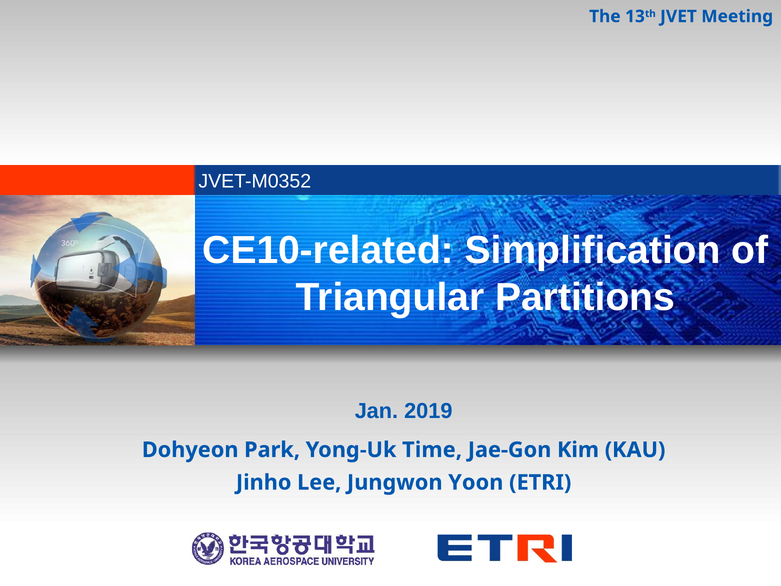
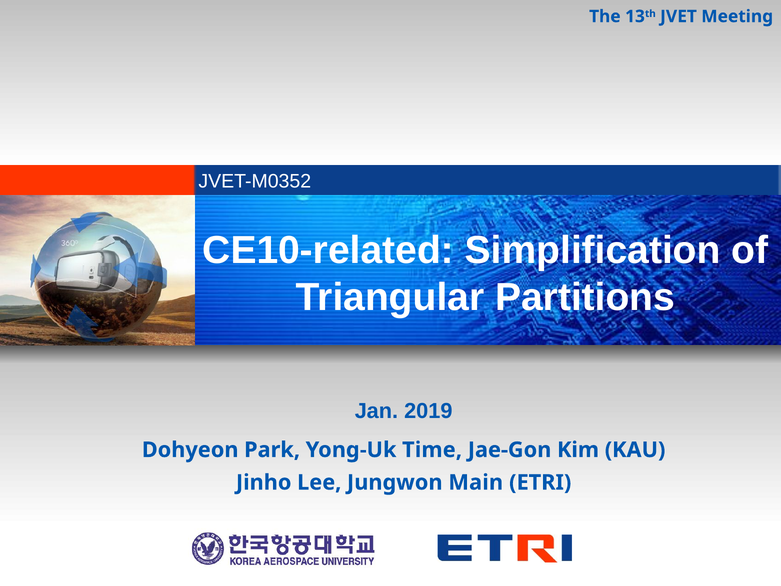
Yoon: Yoon -> Main (476, 482)
